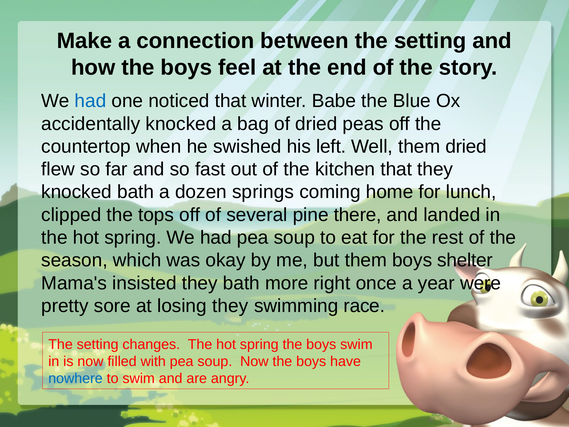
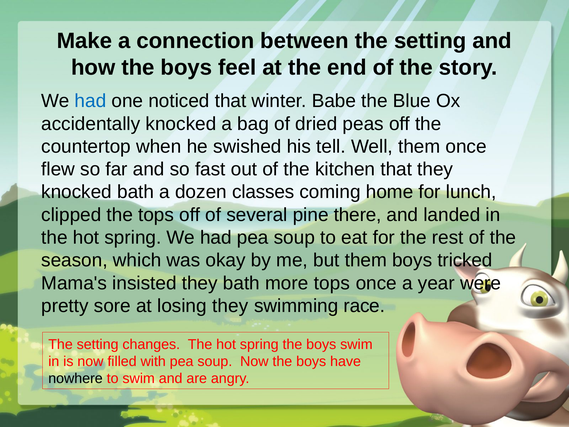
left: left -> tell (331, 146)
them dried: dried -> once (466, 146)
springs: springs -> classes (263, 192)
shelter: shelter -> tricked (465, 260)
more right: right -> tops (332, 283)
nowhere colour: blue -> black (75, 378)
